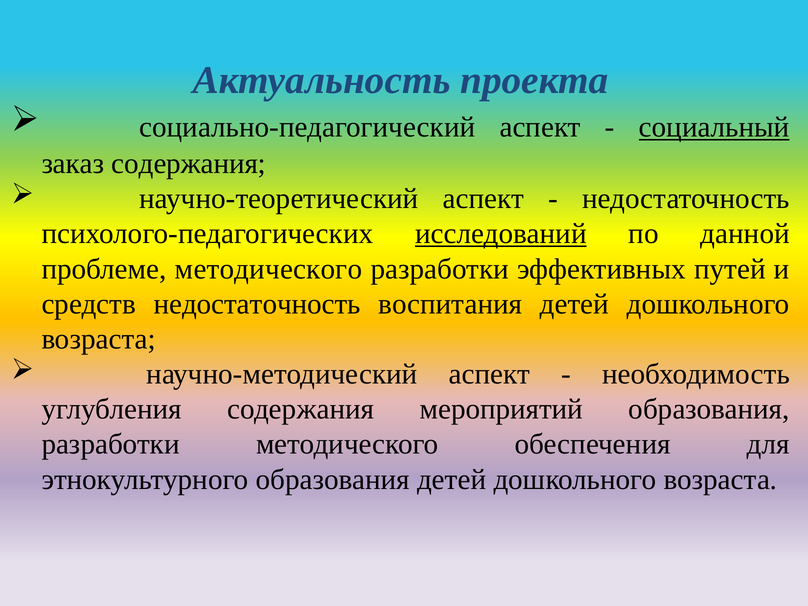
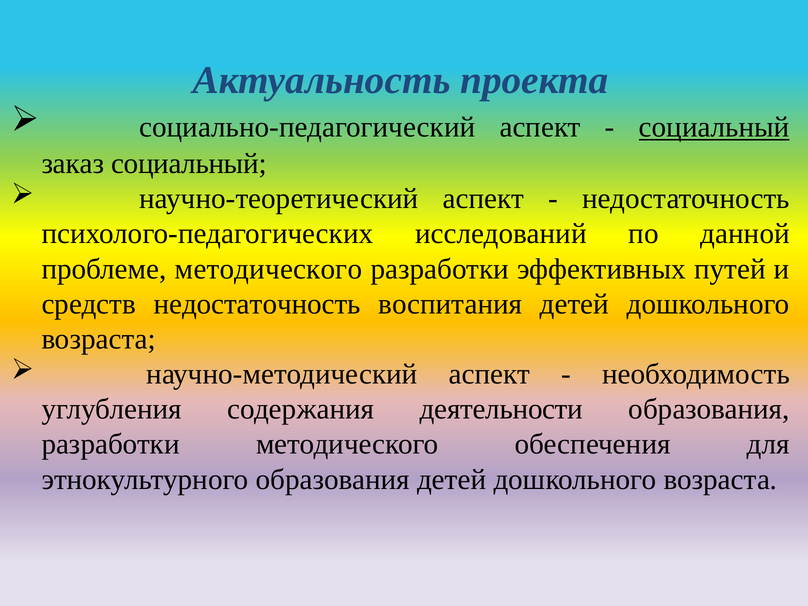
заказ содержания: содержания -> социальный (189, 164)
исследований underline: present -> none (501, 234)
мероприятий: мероприятий -> деятельности (501, 409)
